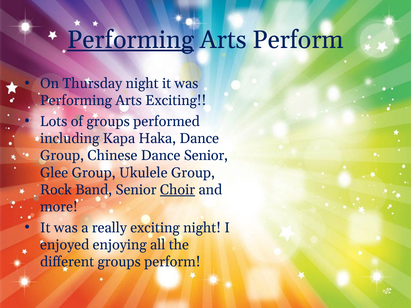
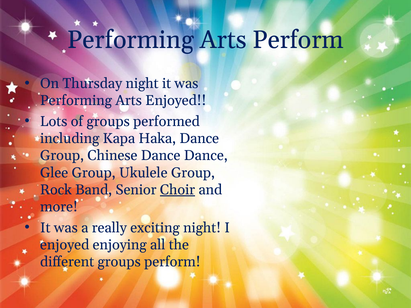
Performing underline: present -> none (131, 40)
Arts Exciting: Exciting -> Enjoyed (176, 101)
Dance Senior: Senior -> Dance (206, 156)
